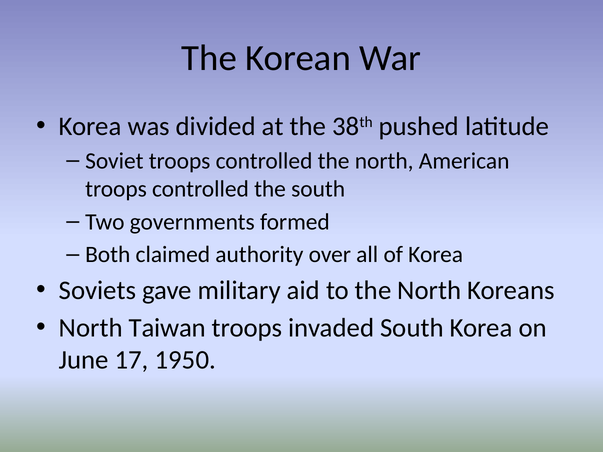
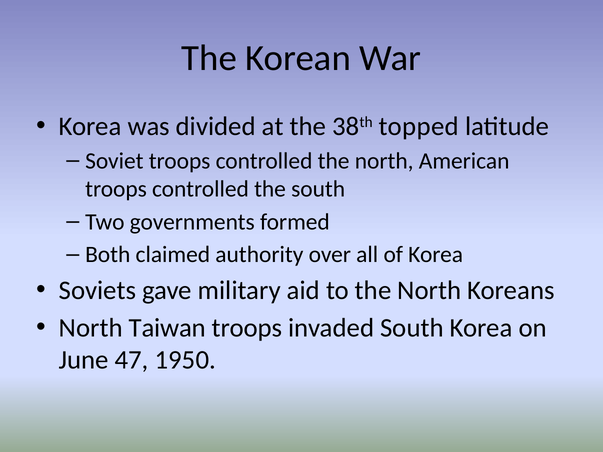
pushed: pushed -> topped (419, 127)
17: 17 -> 47 (132, 360)
